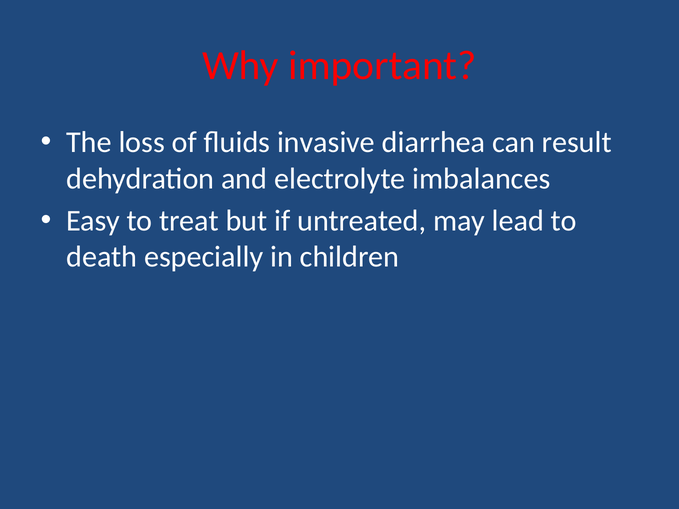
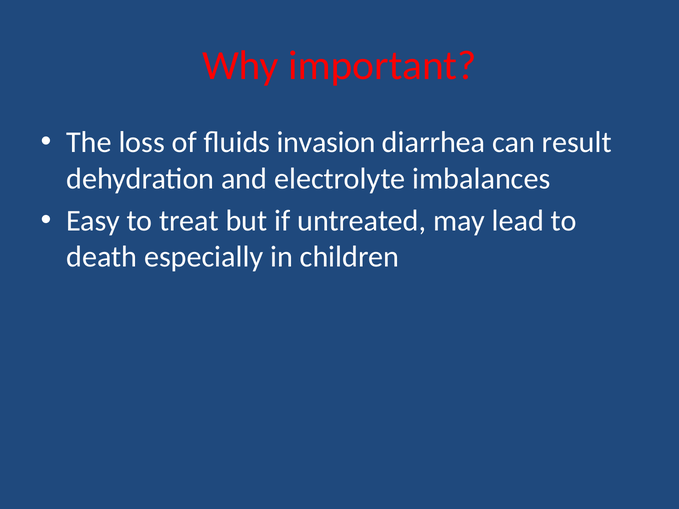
invasive: invasive -> invasion (326, 142)
